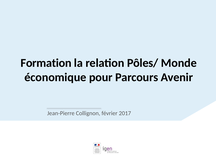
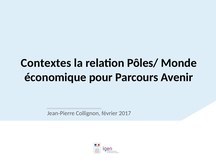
Formation: Formation -> Contextes (46, 63)
